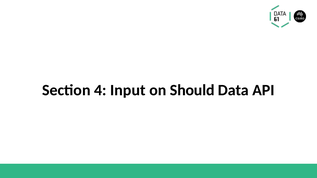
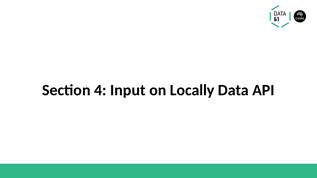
Should: Should -> Locally (192, 90)
